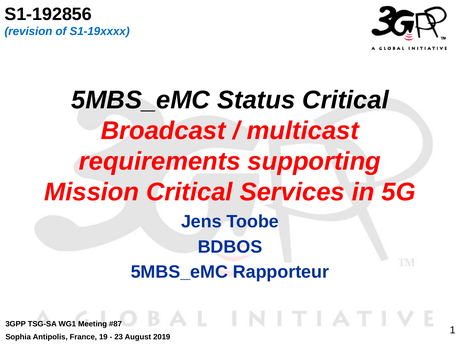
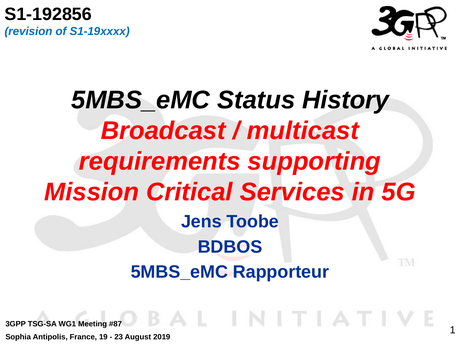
Status Critical: Critical -> History (346, 100)
